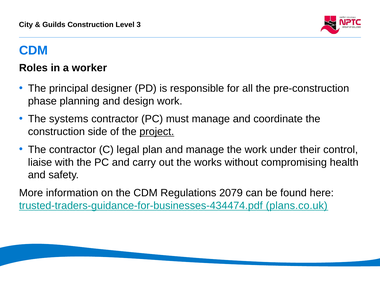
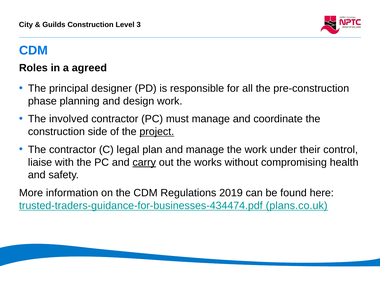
worker: worker -> agreed (89, 68)
systems: systems -> involved (69, 119)
carry underline: none -> present (144, 162)
2079: 2079 -> 2019 (231, 193)
